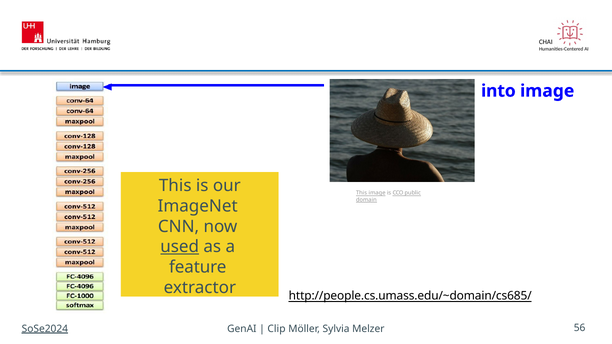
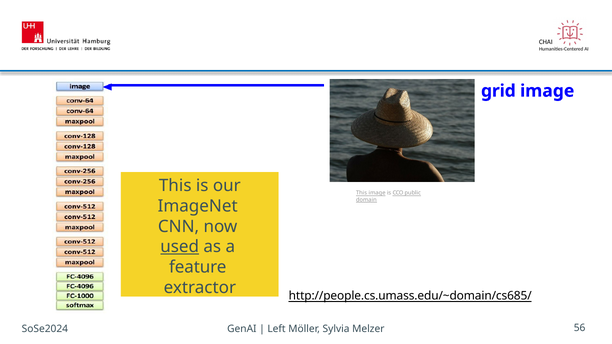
into: into -> grid (498, 91)
SoSe2024 underline: present -> none (45, 329)
Clip: Clip -> Left (277, 329)
